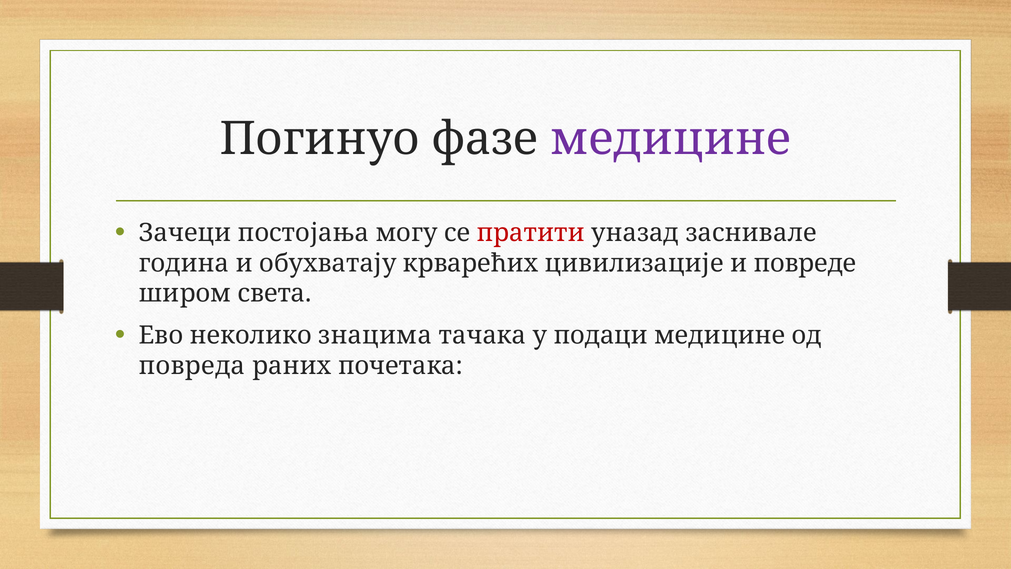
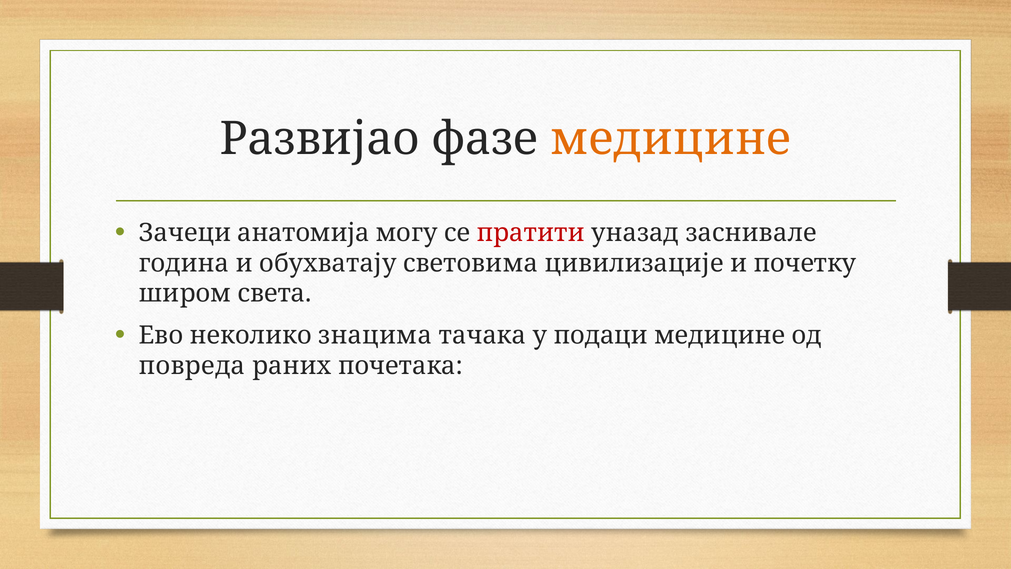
Погинуо: Погинуо -> Развијао (320, 139)
медицине colour: purple -> orange (671, 139)
постојања: постојања -> анатомија (304, 233)
крварећих: крварећих -> световима (471, 263)
повреде: повреде -> почетку (805, 263)
